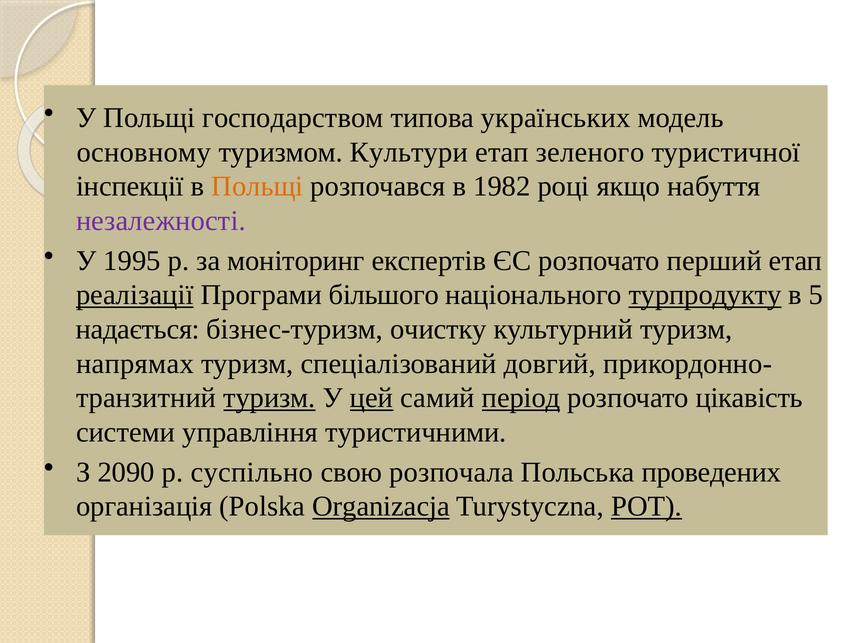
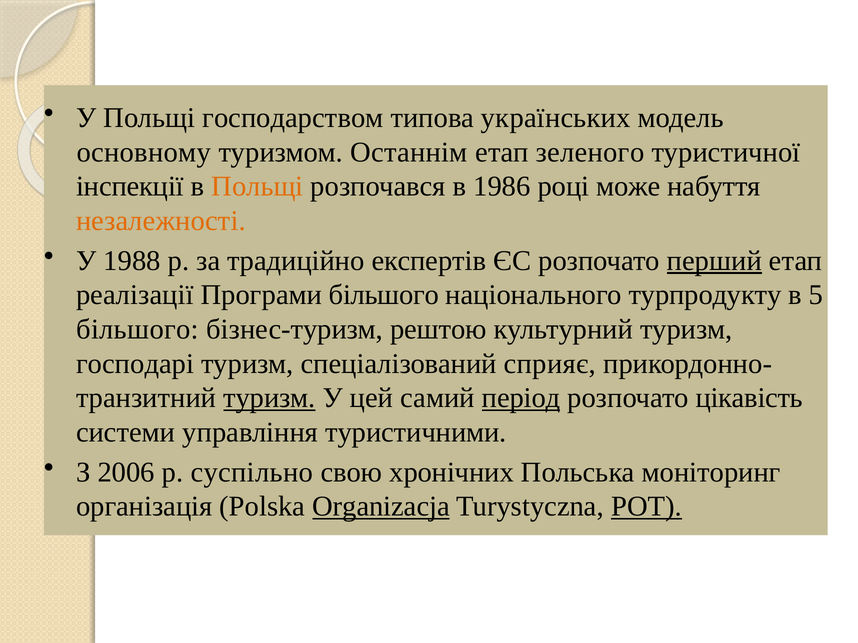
Культури: Культури -> Останнім (409, 152)
1982: 1982 -> 1986 (502, 187)
якщо: якщо -> може (628, 187)
незалежності colour: purple -> orange (161, 221)
1995: 1995 -> 1988 (132, 261)
моніторинг: моніторинг -> традиційно (296, 261)
перший underline: none -> present (714, 261)
реалізації underline: present -> none (135, 295)
турпродукту underline: present -> none (705, 295)
надається: надається -> більшого (138, 330)
очистку: очистку -> рештою (438, 330)
напрямах: напрямах -> господарі (135, 364)
довгий: довгий -> сприяє (550, 364)
цей underline: present -> none (372, 398)
2090: 2090 -> 2006 (126, 473)
розпочала: розпочала -> хронічних (452, 473)
проведених: проведених -> моніторинг (711, 473)
